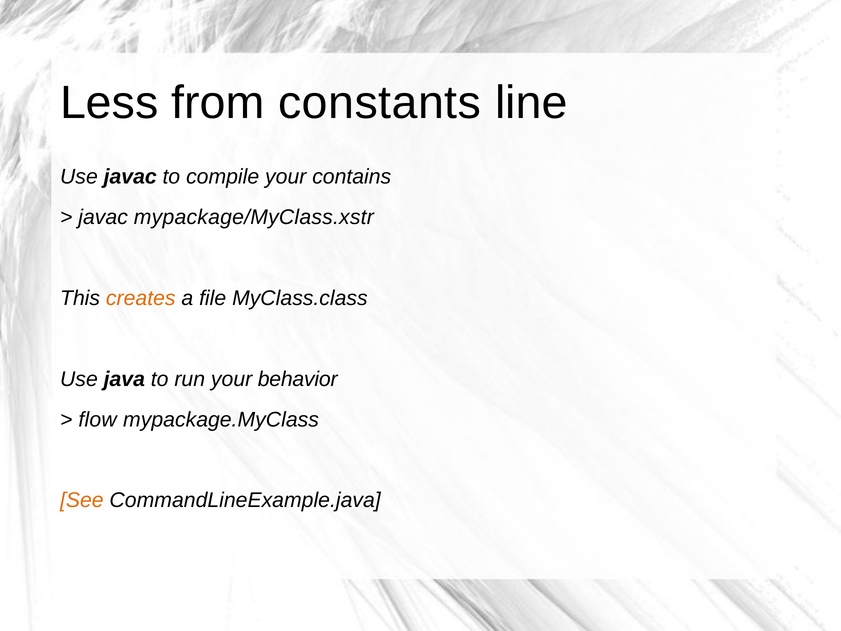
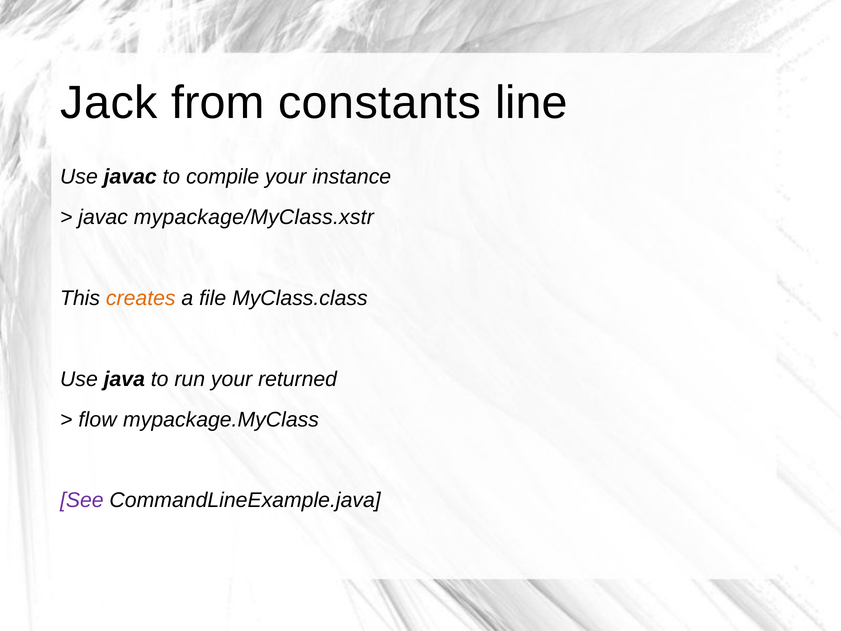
Less: Less -> Jack (109, 103)
contains: contains -> instance (352, 177)
behavior: behavior -> returned (298, 379)
See colour: orange -> purple (82, 500)
